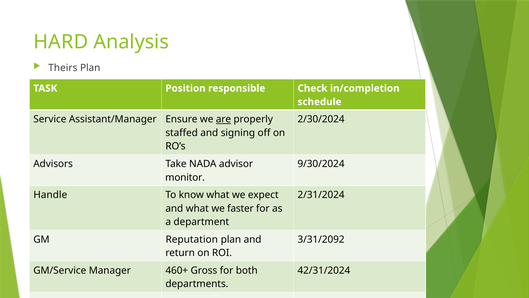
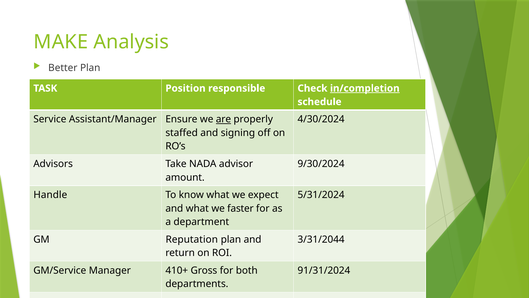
HARD: HARD -> MAKE (61, 42)
Theirs: Theirs -> Better (63, 68)
in/completion underline: none -> present (365, 88)
2/30/2024: 2/30/2024 -> 4/30/2024 (321, 119)
monitor: monitor -> amount (185, 177)
2/31/2024: 2/31/2024 -> 5/31/2024 (321, 195)
3/31/2092: 3/31/2092 -> 3/31/2044 (321, 239)
460+: 460+ -> 410+ (177, 270)
42/31/2024: 42/31/2024 -> 91/31/2024 (324, 270)
